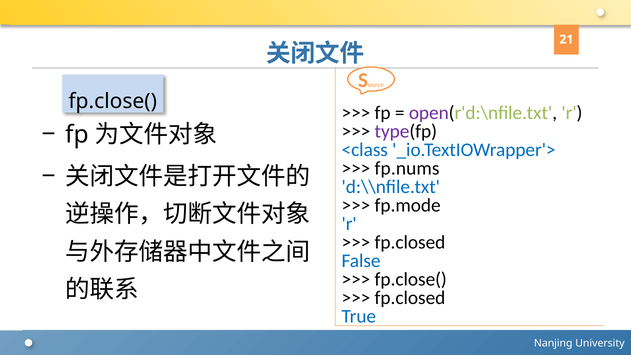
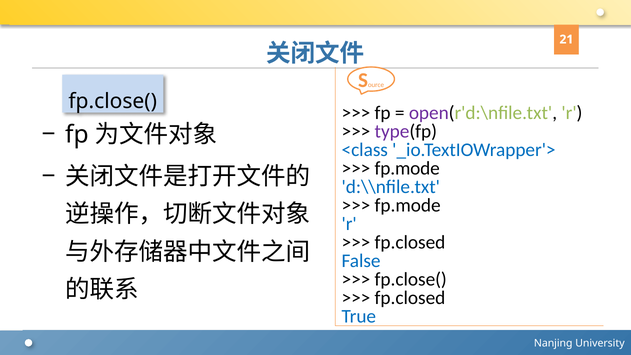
fp.nums: fp.nums -> fp.mode (407, 168)
